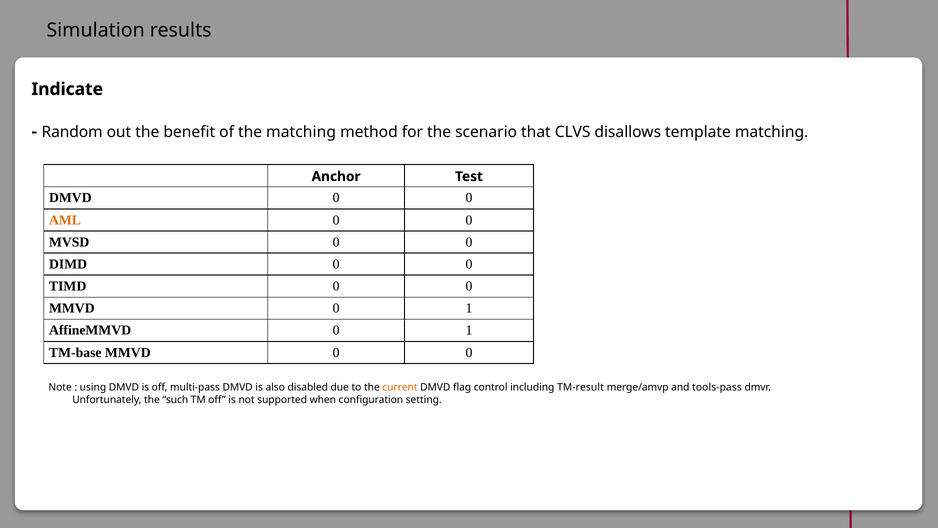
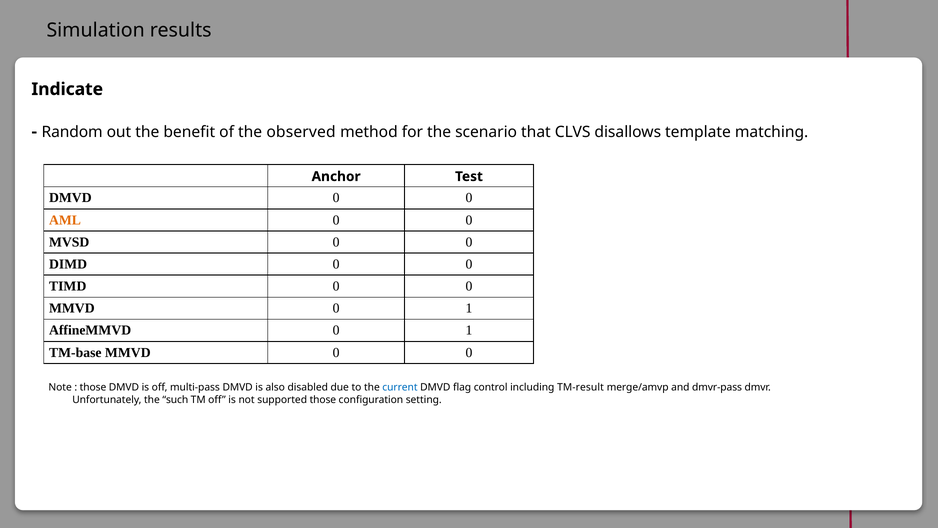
the matching: matching -> observed (301, 132)
using: using -> those (93, 387)
current colour: orange -> blue (400, 387)
tools-pass: tools-pass -> dmvr-pass (717, 387)
supported when: when -> those (323, 400)
